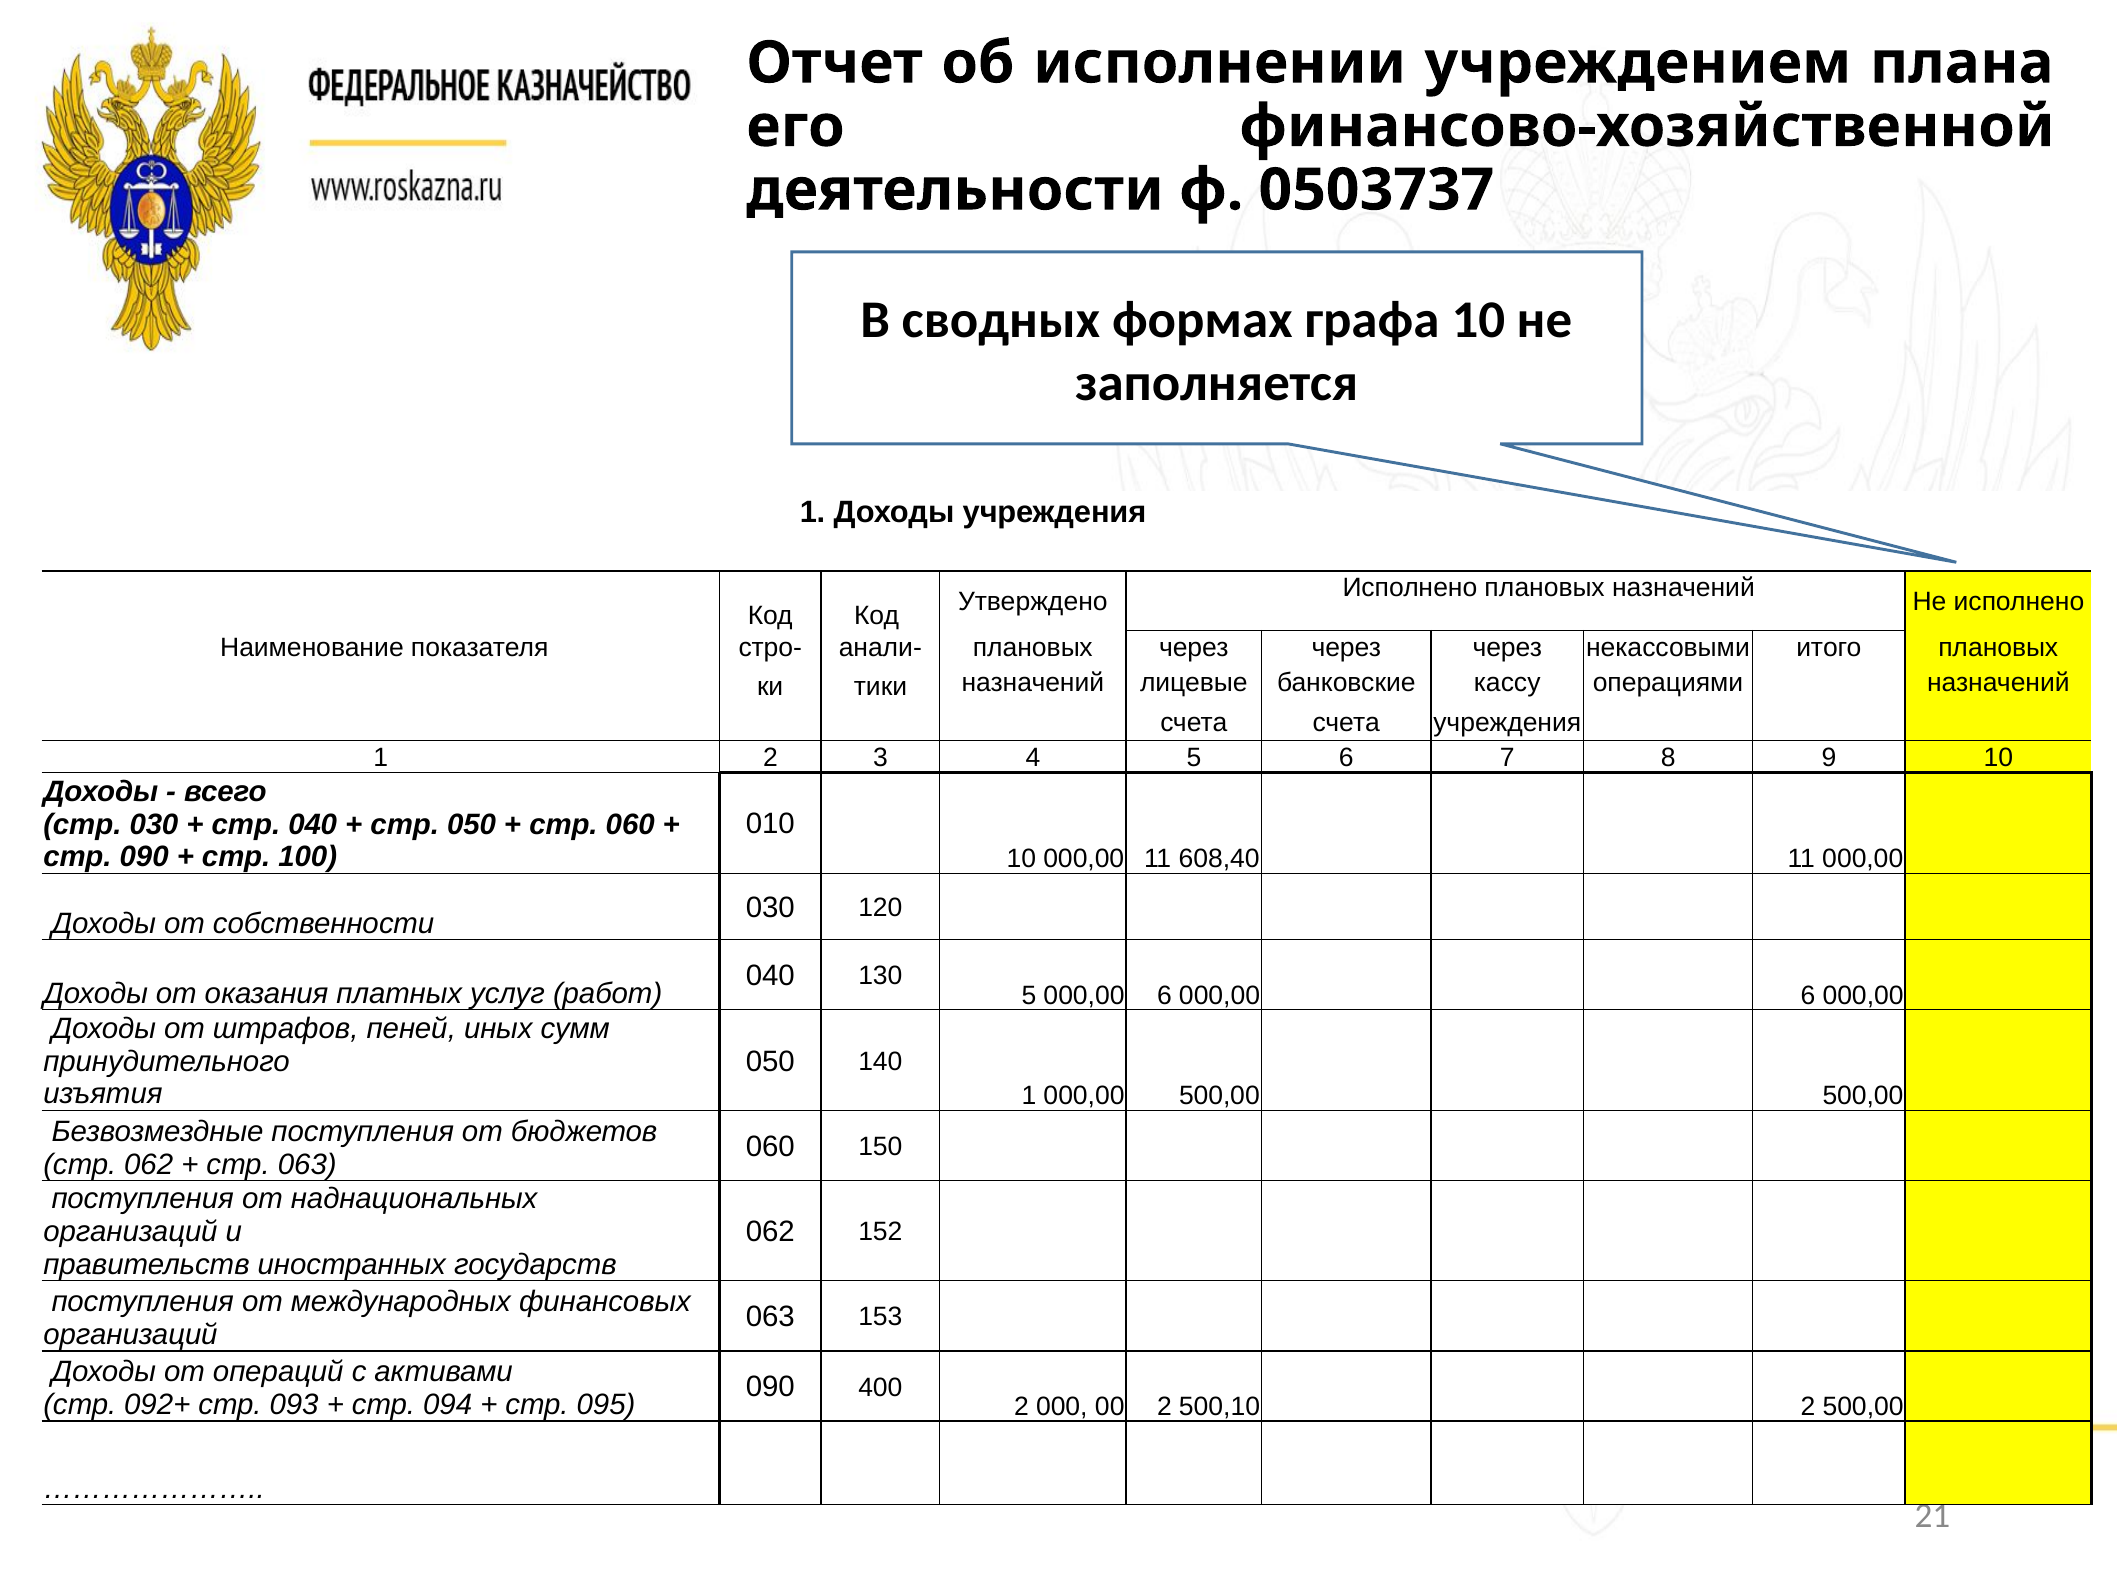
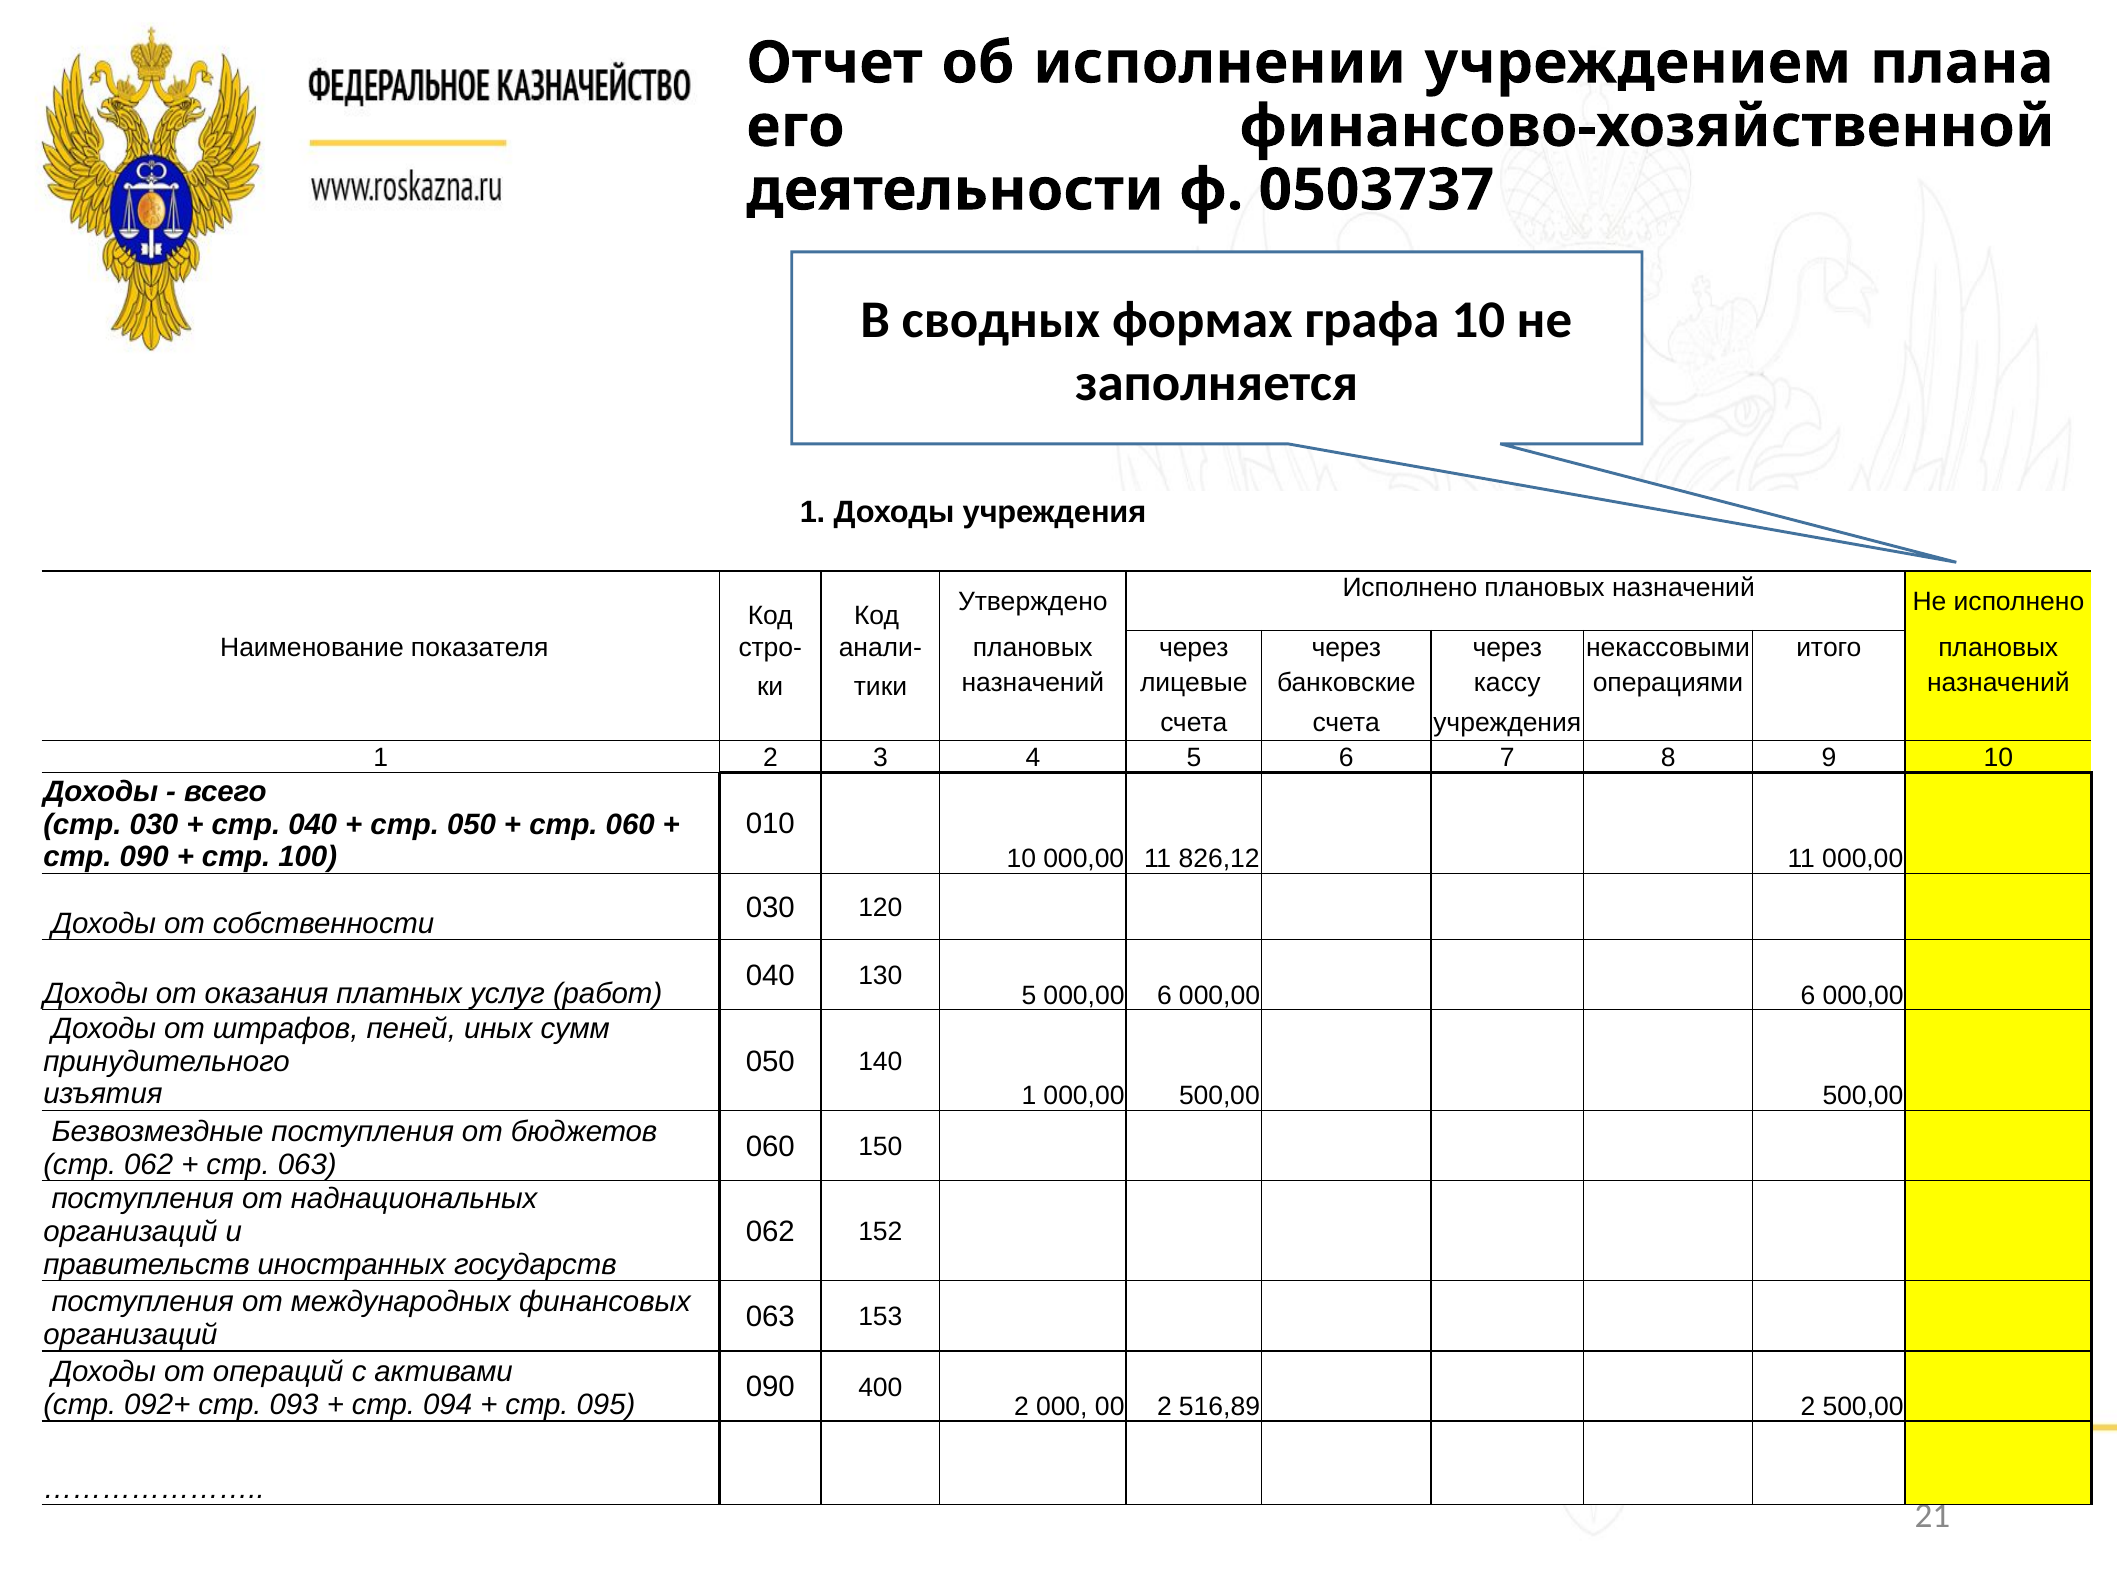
608,40: 608,40 -> 826,12 (1219, 859)
500,10: 500,10 -> 516,89 (1219, 1406)
